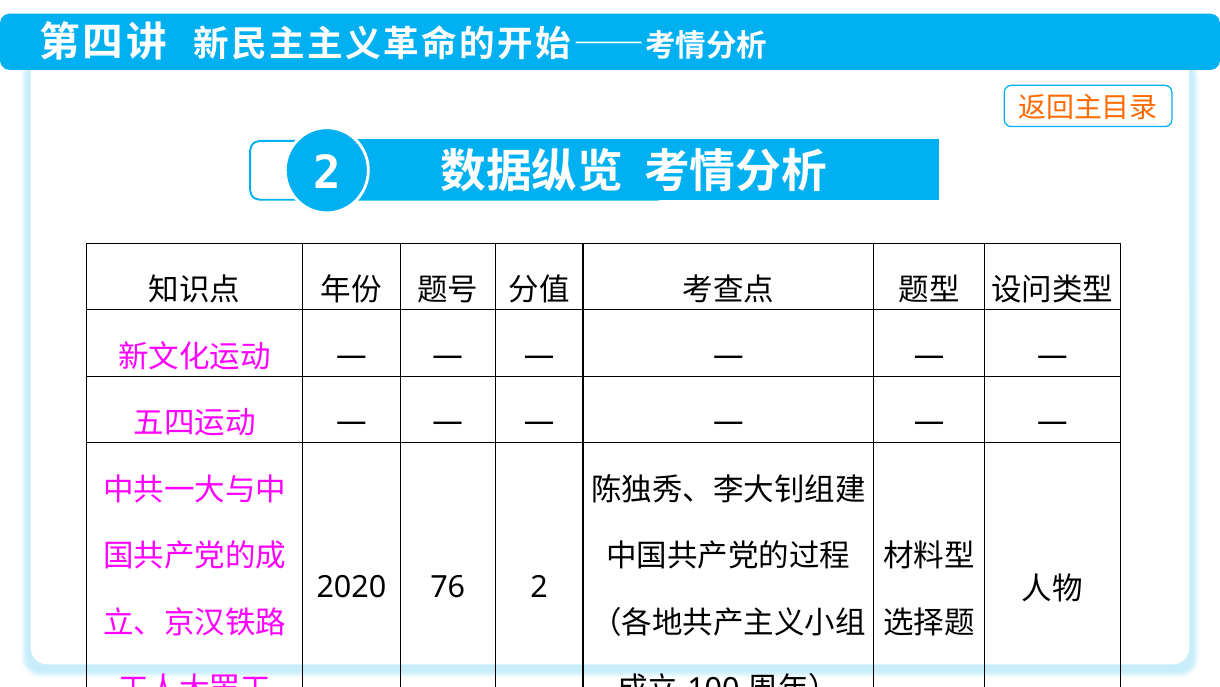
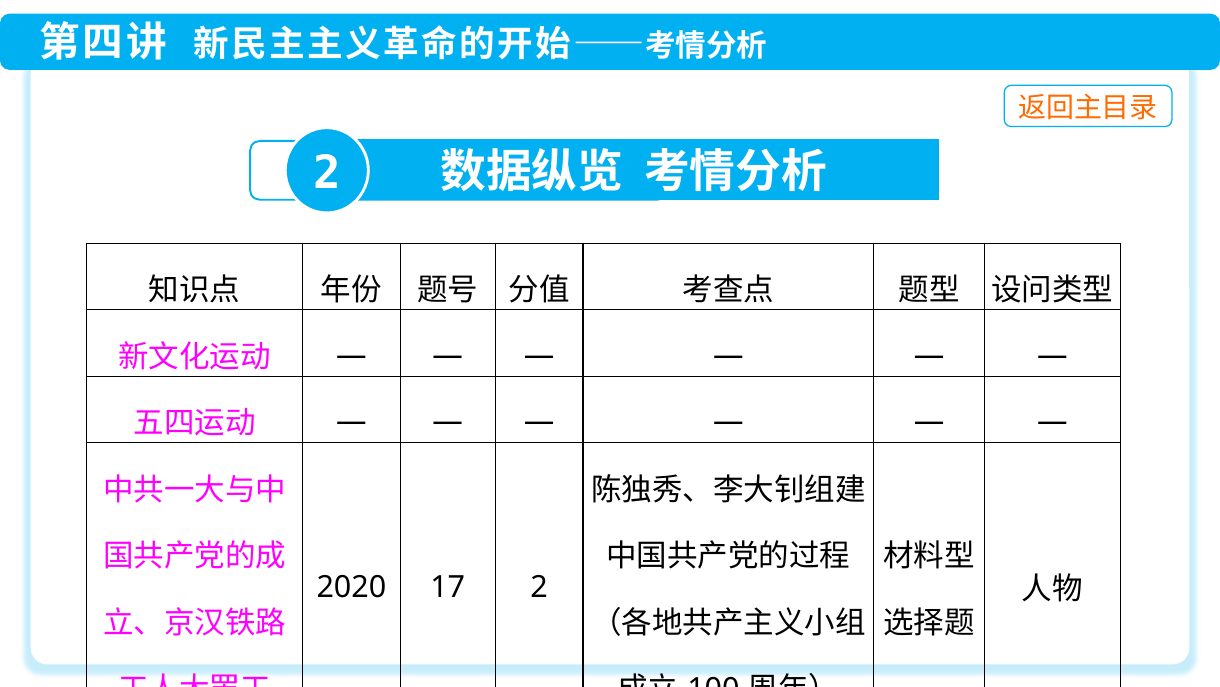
76: 76 -> 17 (448, 587)
